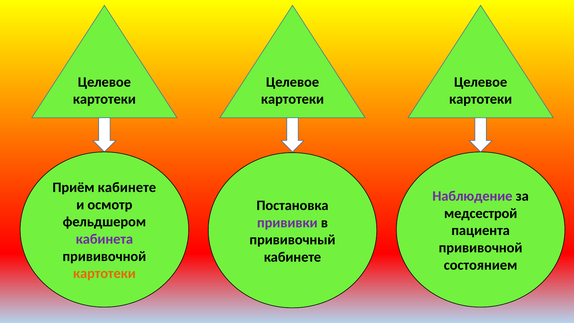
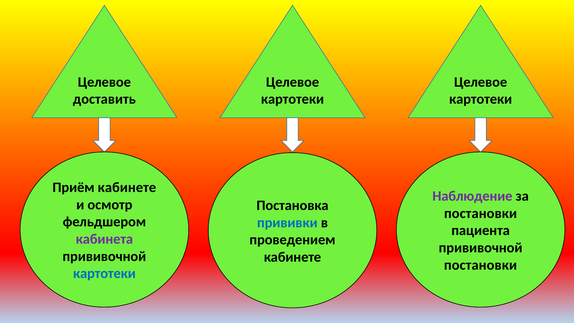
картотеки: картотеки -> доставить (104, 99)
медсестрой: медсестрой -> постановки (481, 213)
прививки colour: purple -> blue (287, 223)
прививочный: прививочный -> проведением (292, 240)
состоянием: состоянием -> постановки (480, 265)
картотеки colour: orange -> blue (104, 273)
